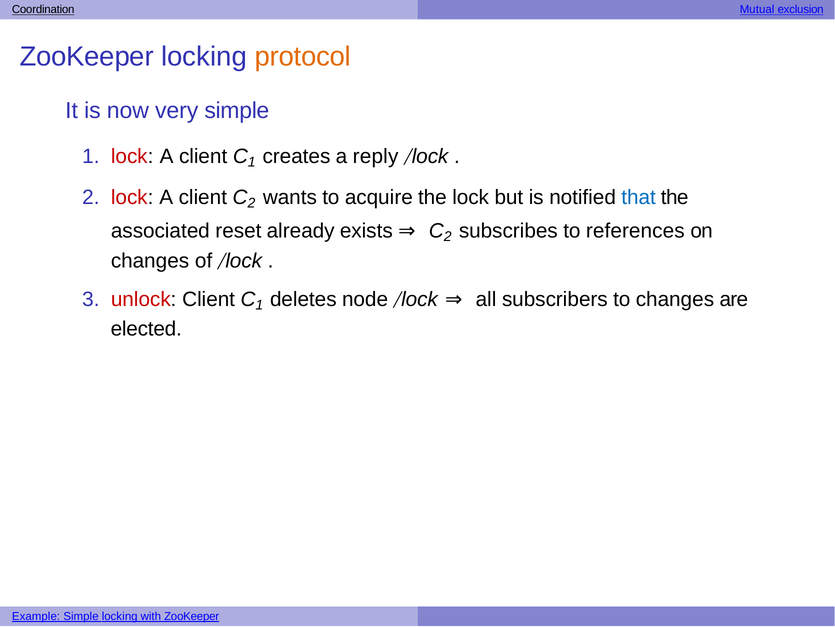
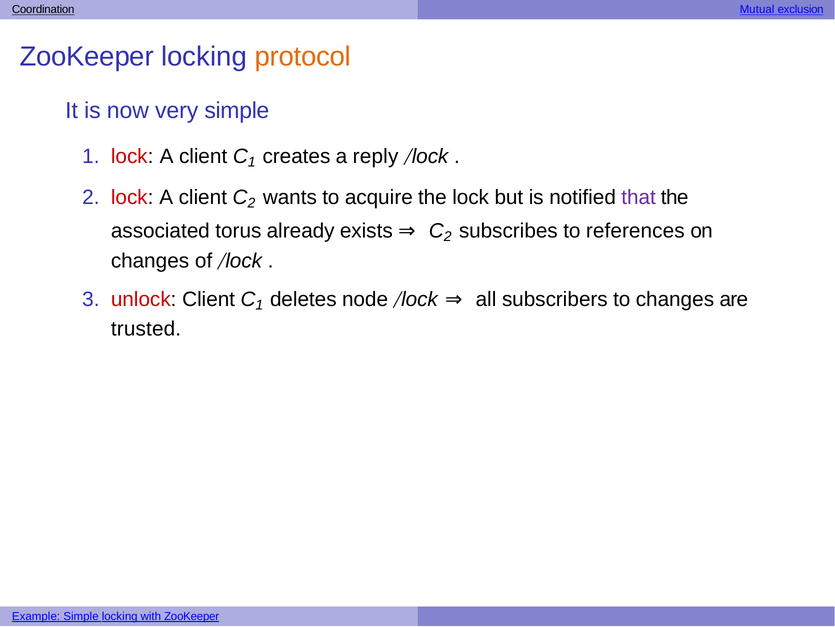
that colour: blue -> purple (639, 197)
reset: reset -> torus (238, 231)
elected: elected -> trusted (146, 329)
